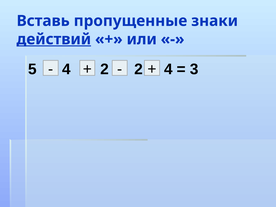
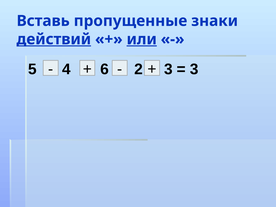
или underline: none -> present (142, 39)
4 2: 2 -> 6 (105, 69)
2 4: 4 -> 3 (168, 69)
